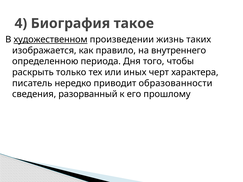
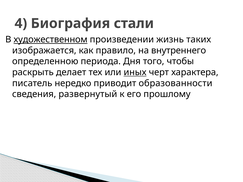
такое: такое -> стали (134, 23)
только: только -> делает (71, 72)
иных underline: none -> present (135, 72)
разорванный: разорванный -> развернутый (88, 94)
